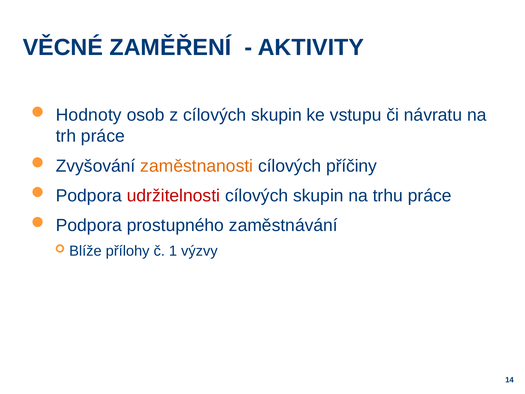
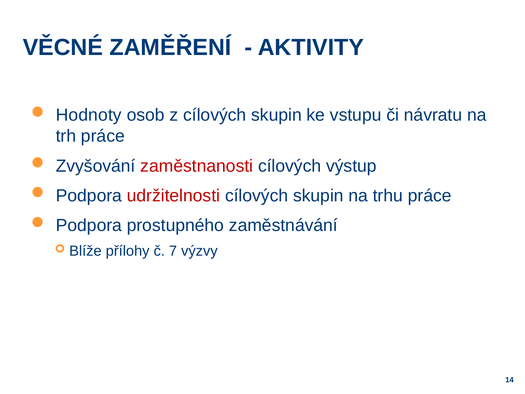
zaměstnanosti colour: orange -> red (197, 166)
příčiny: příčiny -> výstup (351, 166)
1: 1 -> 7 (173, 251)
